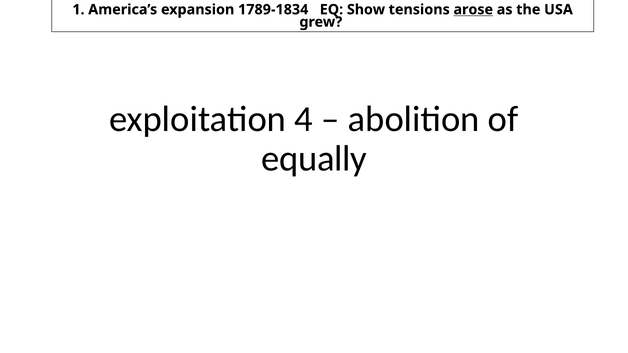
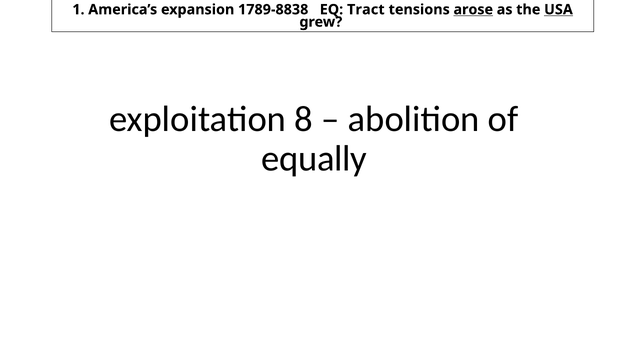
1789-1834: 1789-1834 -> 1789-8838 (273, 10)
Show: Show -> Tract (366, 10)
USA underline: none -> present (558, 10)
4: 4 -> 8 (304, 119)
